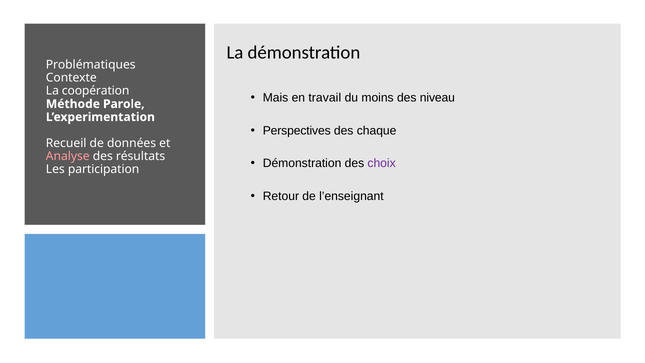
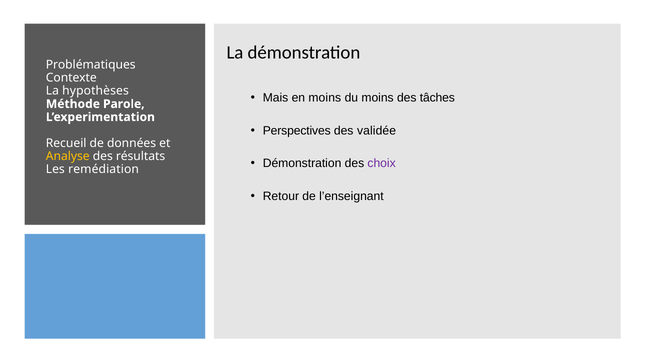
coopération: coopération -> hypothèses (96, 91)
en travail: travail -> moins (325, 98)
niveau: niveau -> tâches (437, 98)
chaque: chaque -> validée (377, 131)
Analyse colour: pink -> yellow (68, 156)
participation: participation -> remédiation (104, 169)
